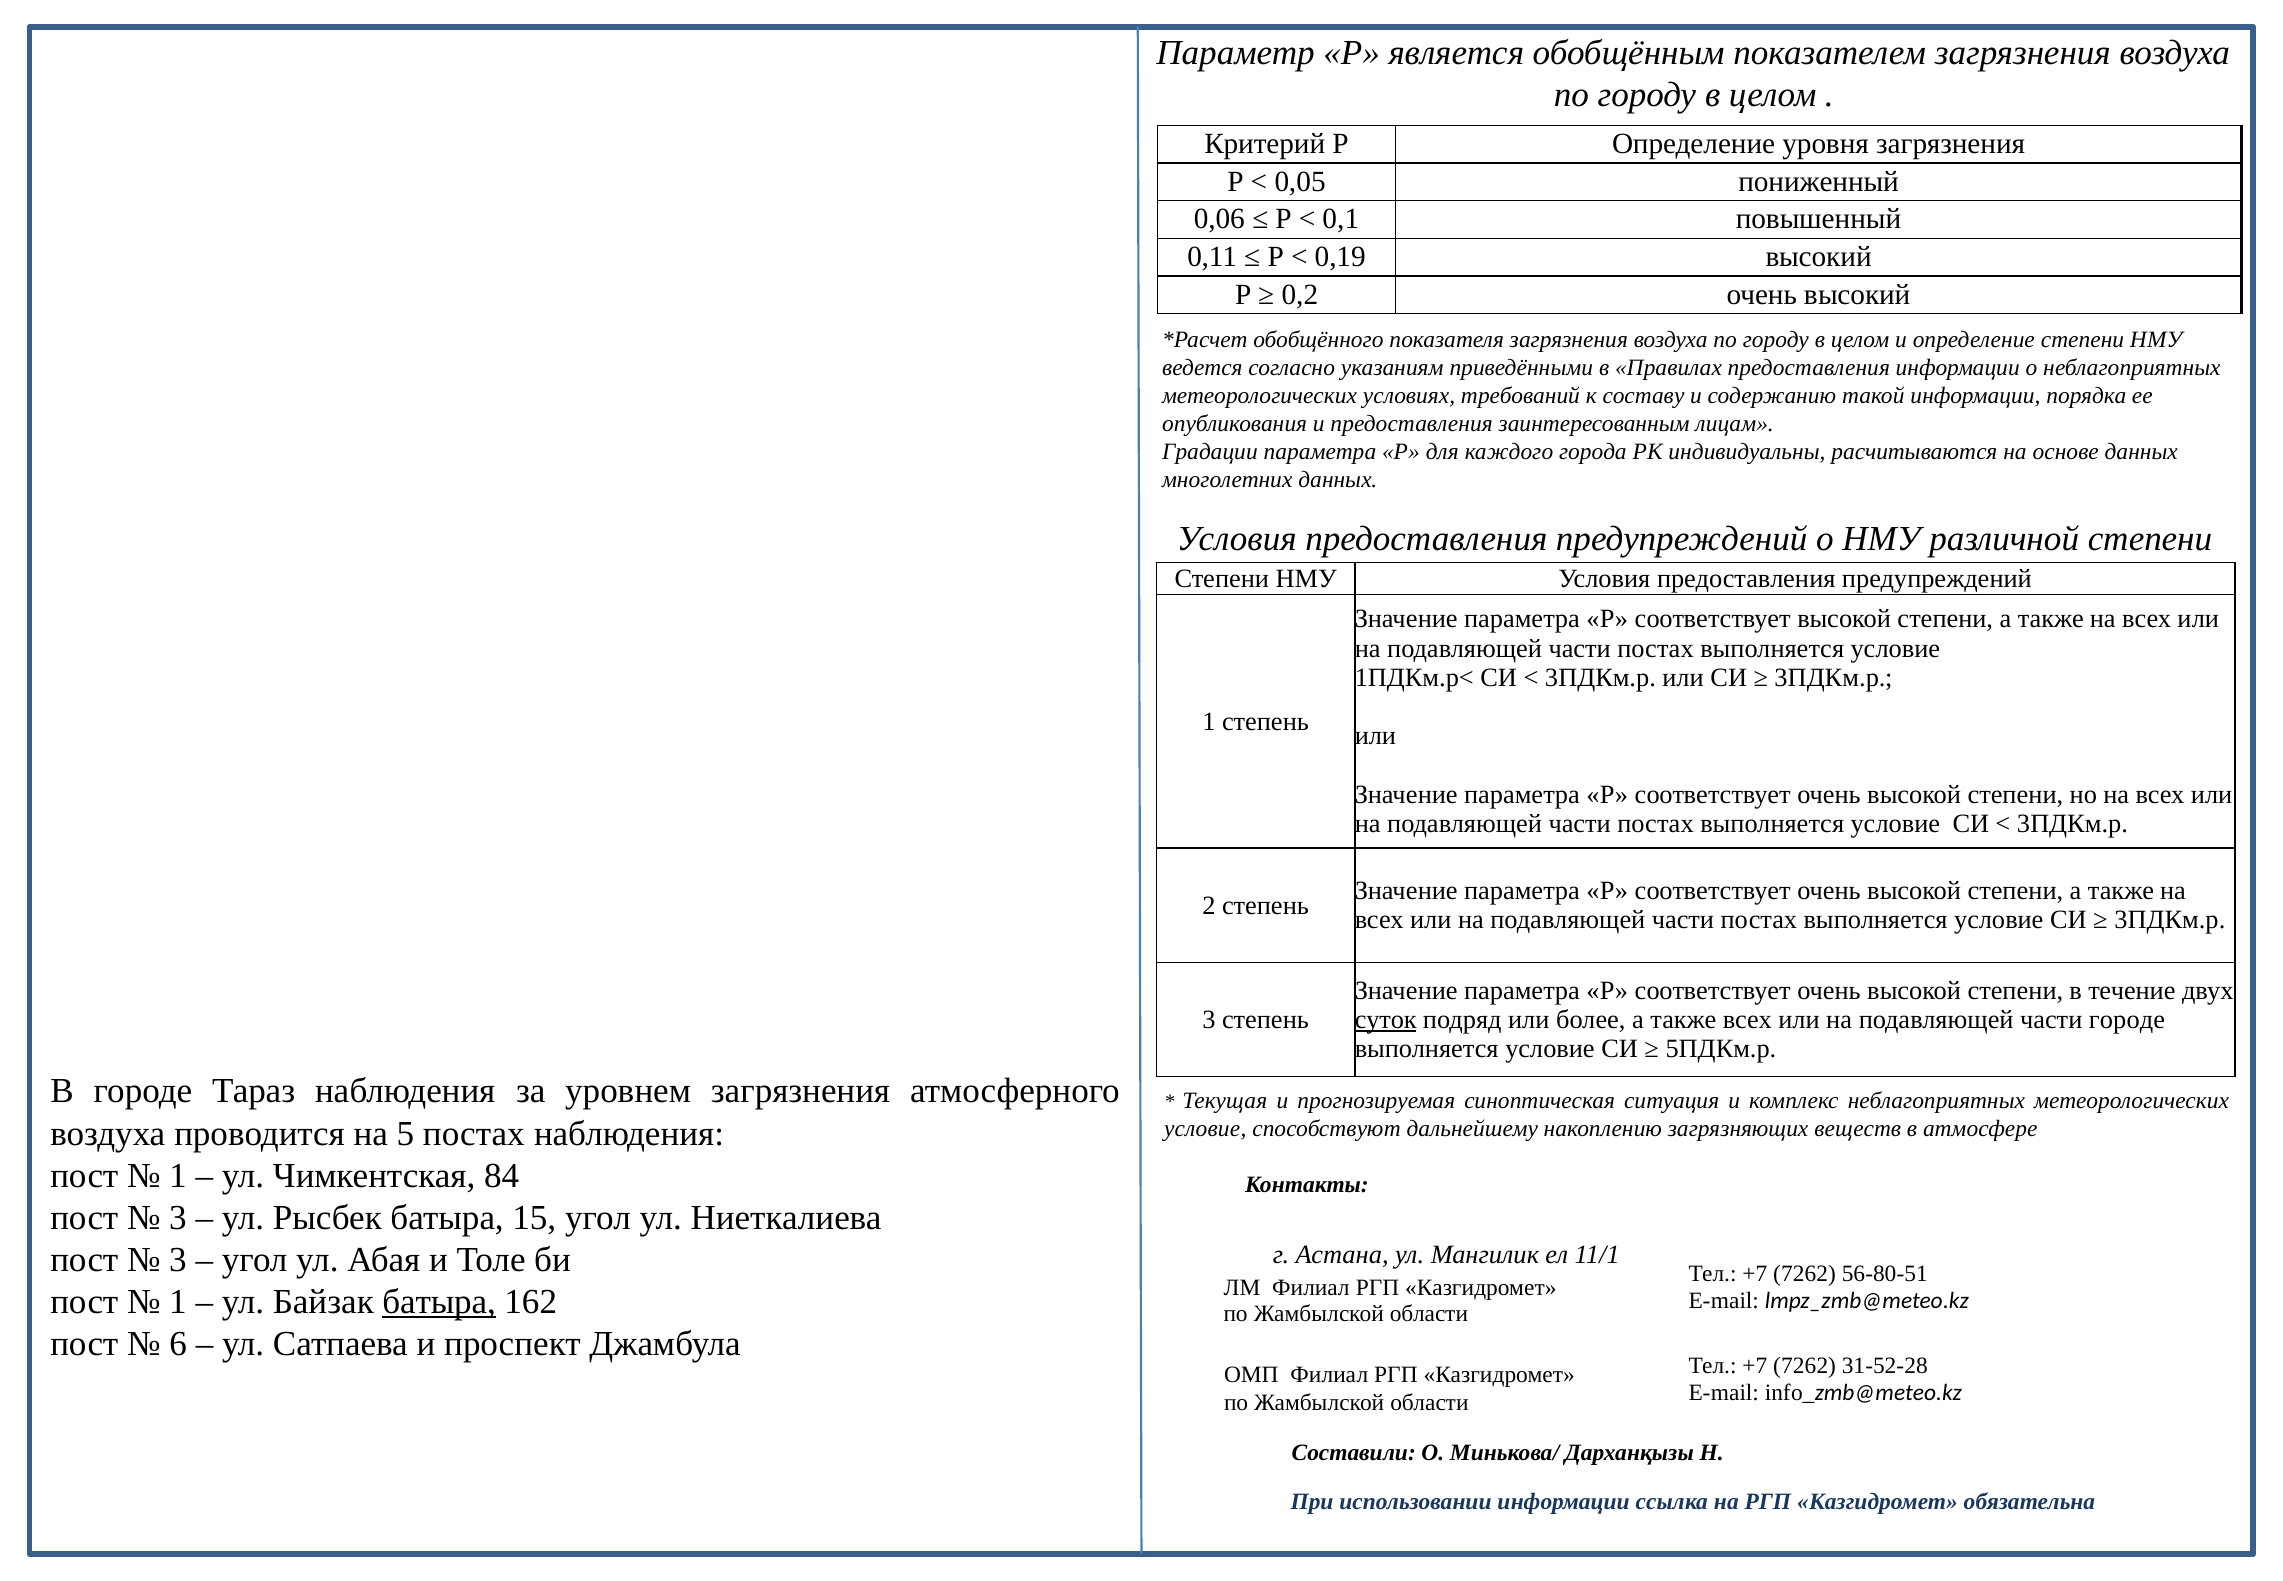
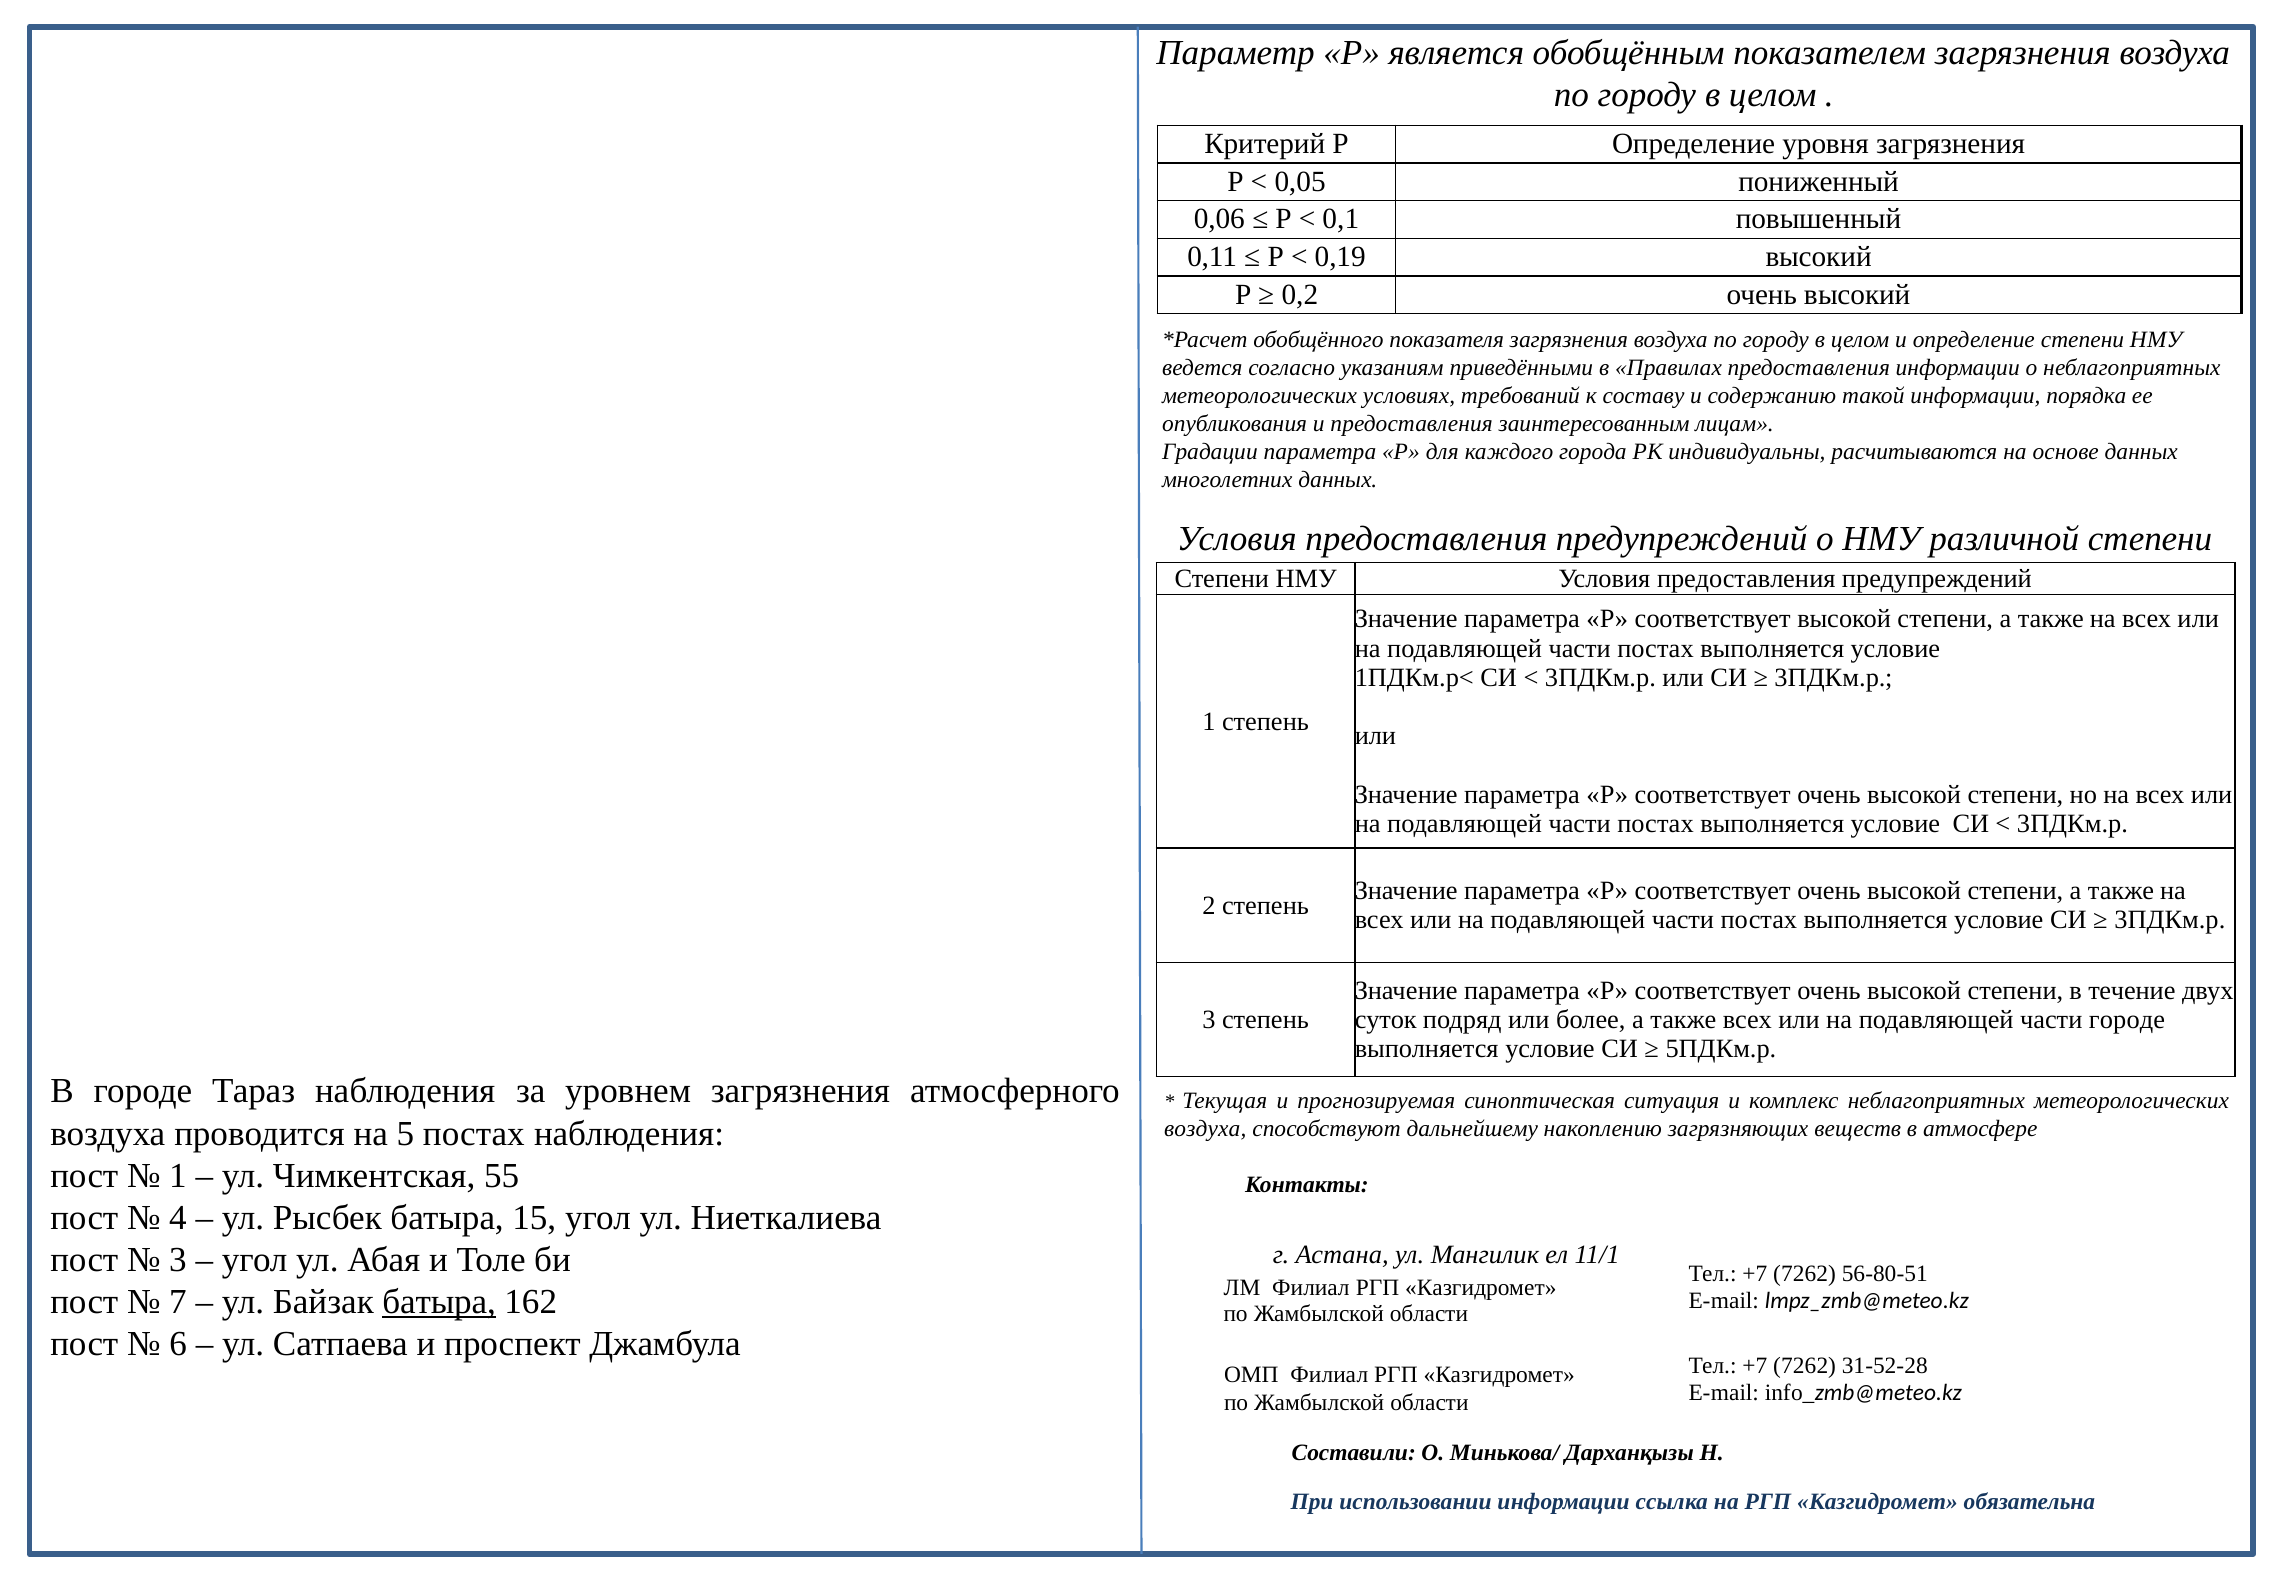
суток underline: present -> none (1386, 1019)
условие: условие -> воздуха (1205, 1128)
84: 84 -> 55 (502, 1175)
3: 3 -> 4 (178, 1217)
1: 1 -> 7 (178, 1302)
